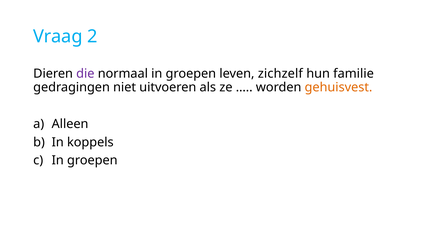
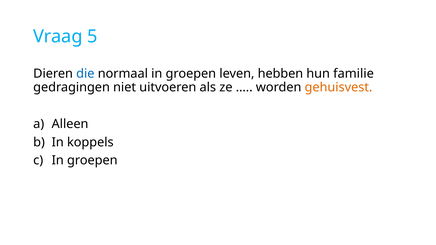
2: 2 -> 5 (92, 37)
die colour: purple -> blue (85, 74)
zichzelf: zichzelf -> hebben (280, 74)
